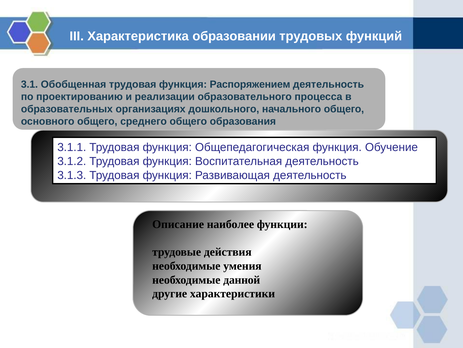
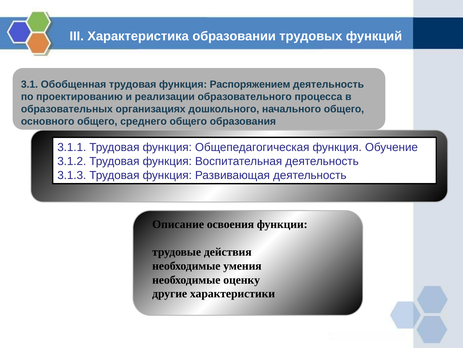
наиболее: наиболее -> освоения (230, 224)
данной: данной -> оценку (242, 279)
